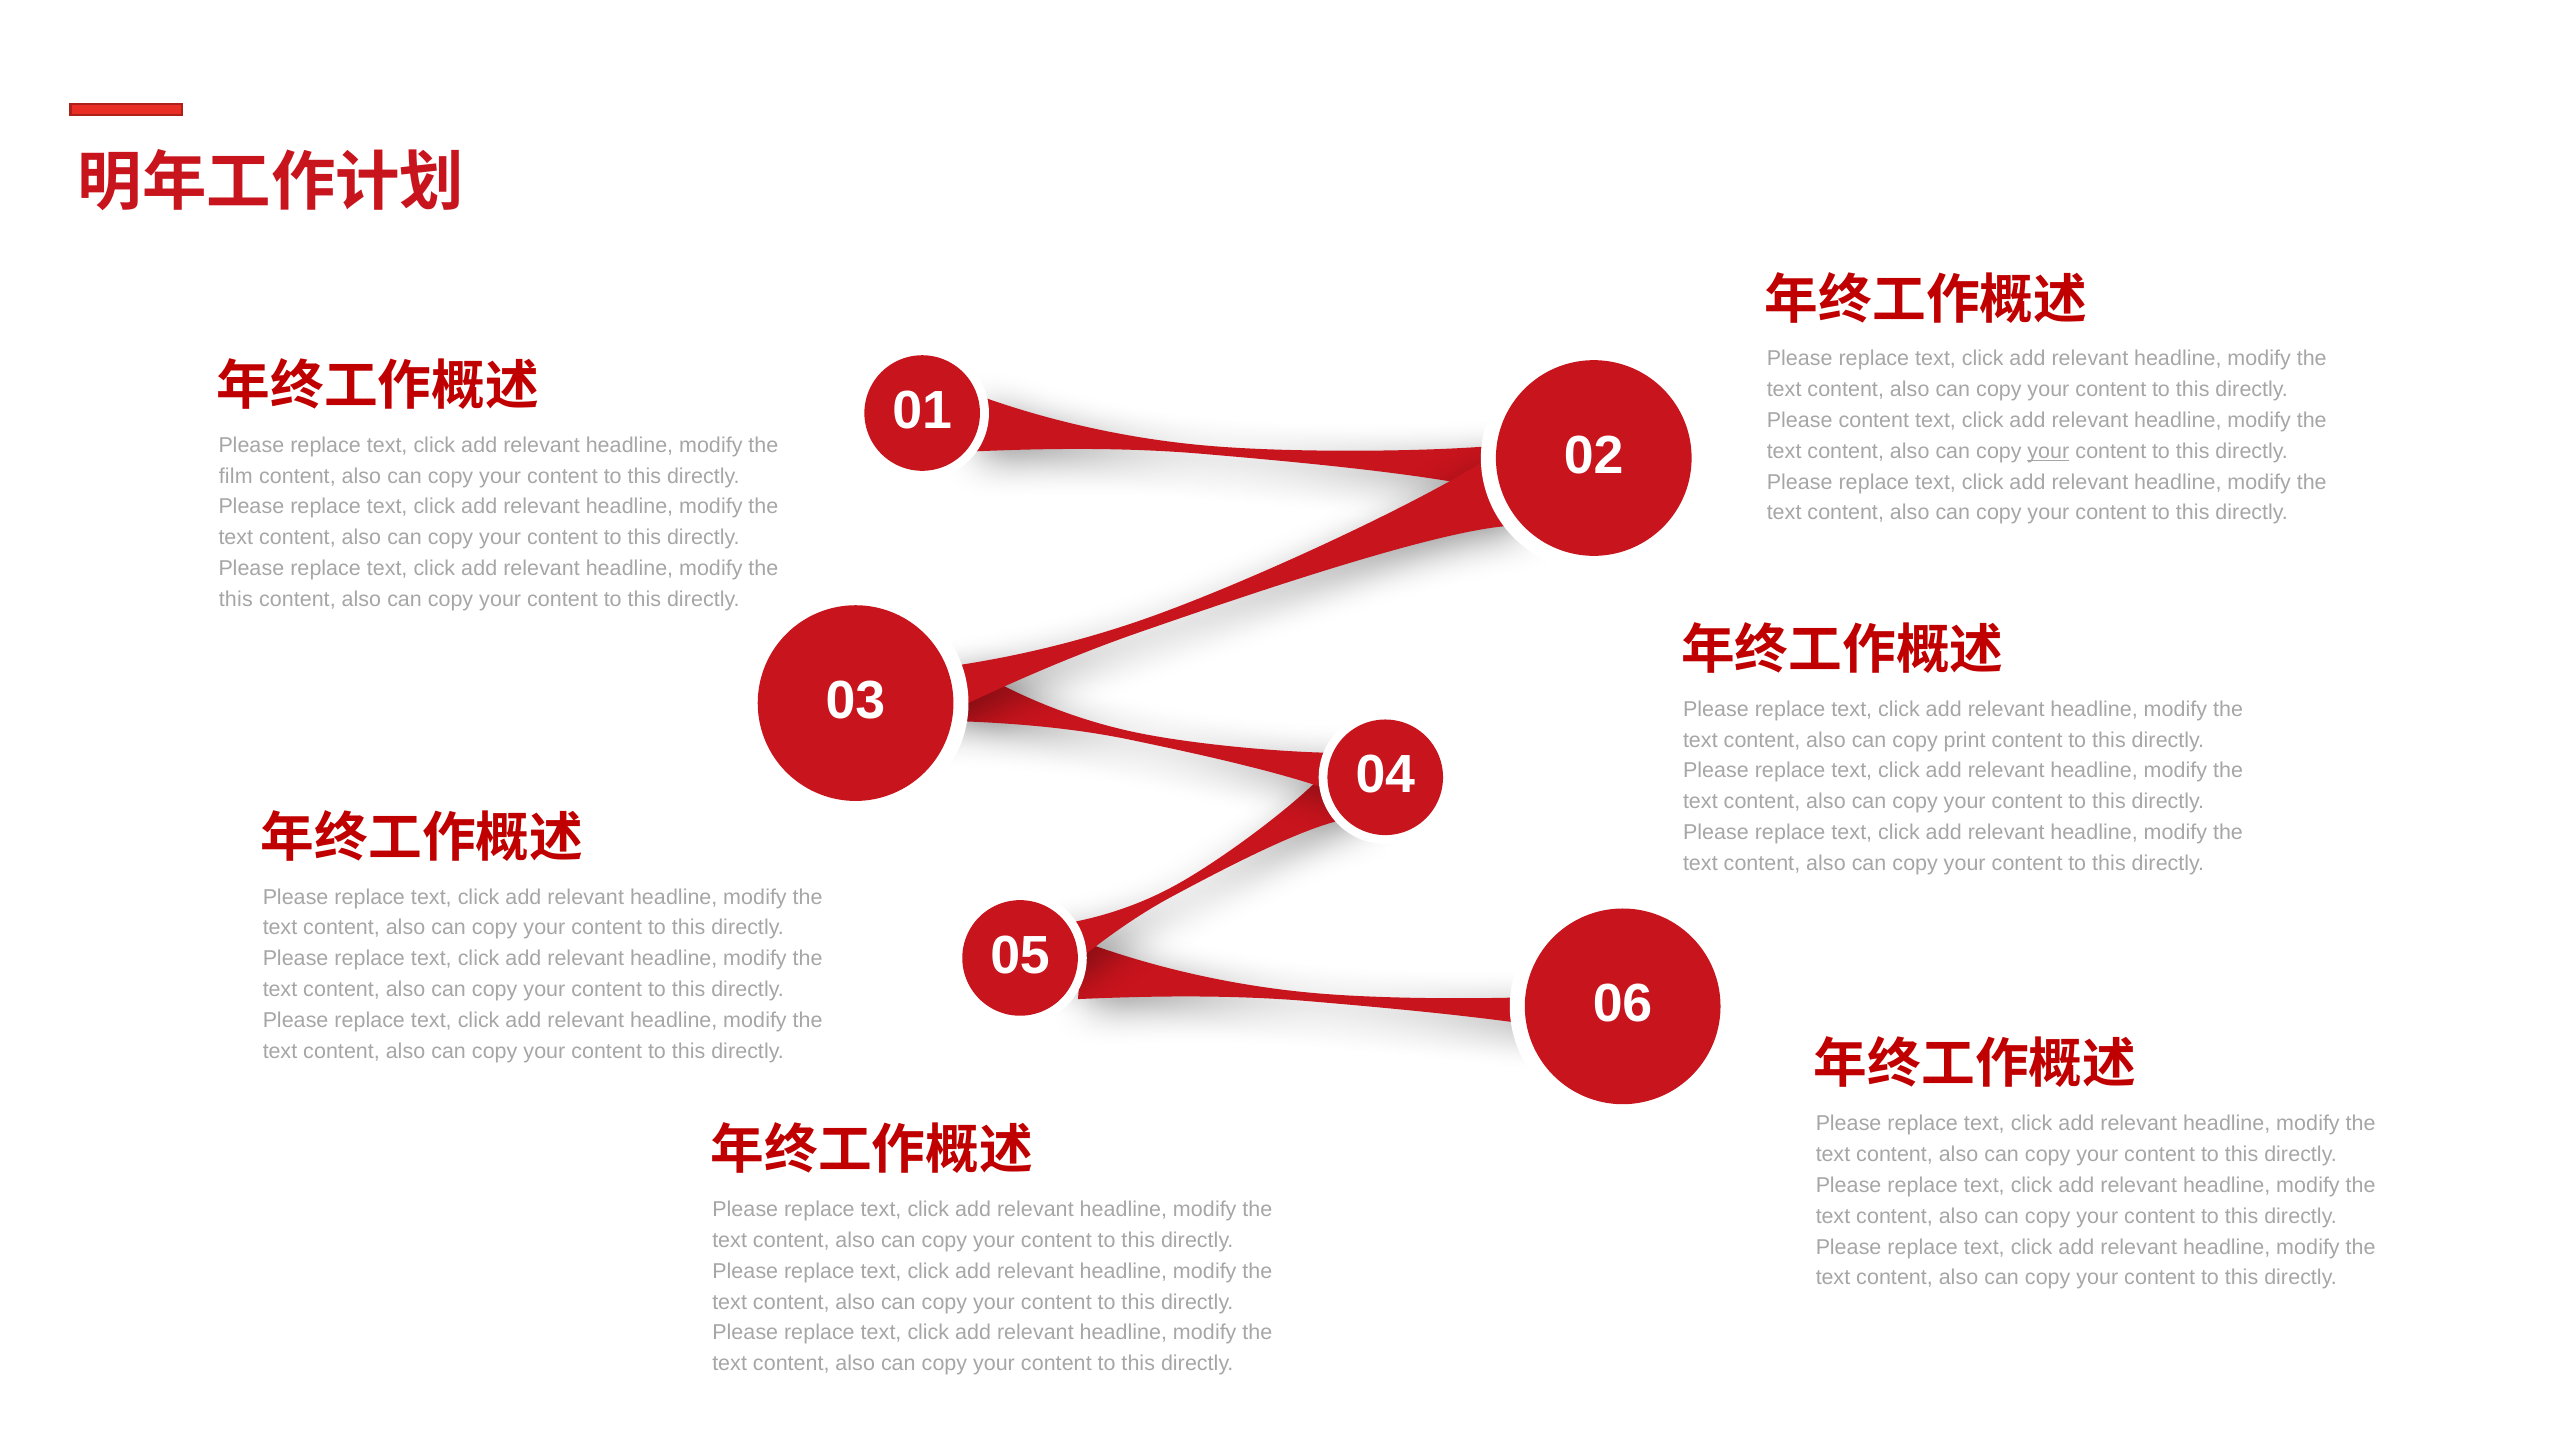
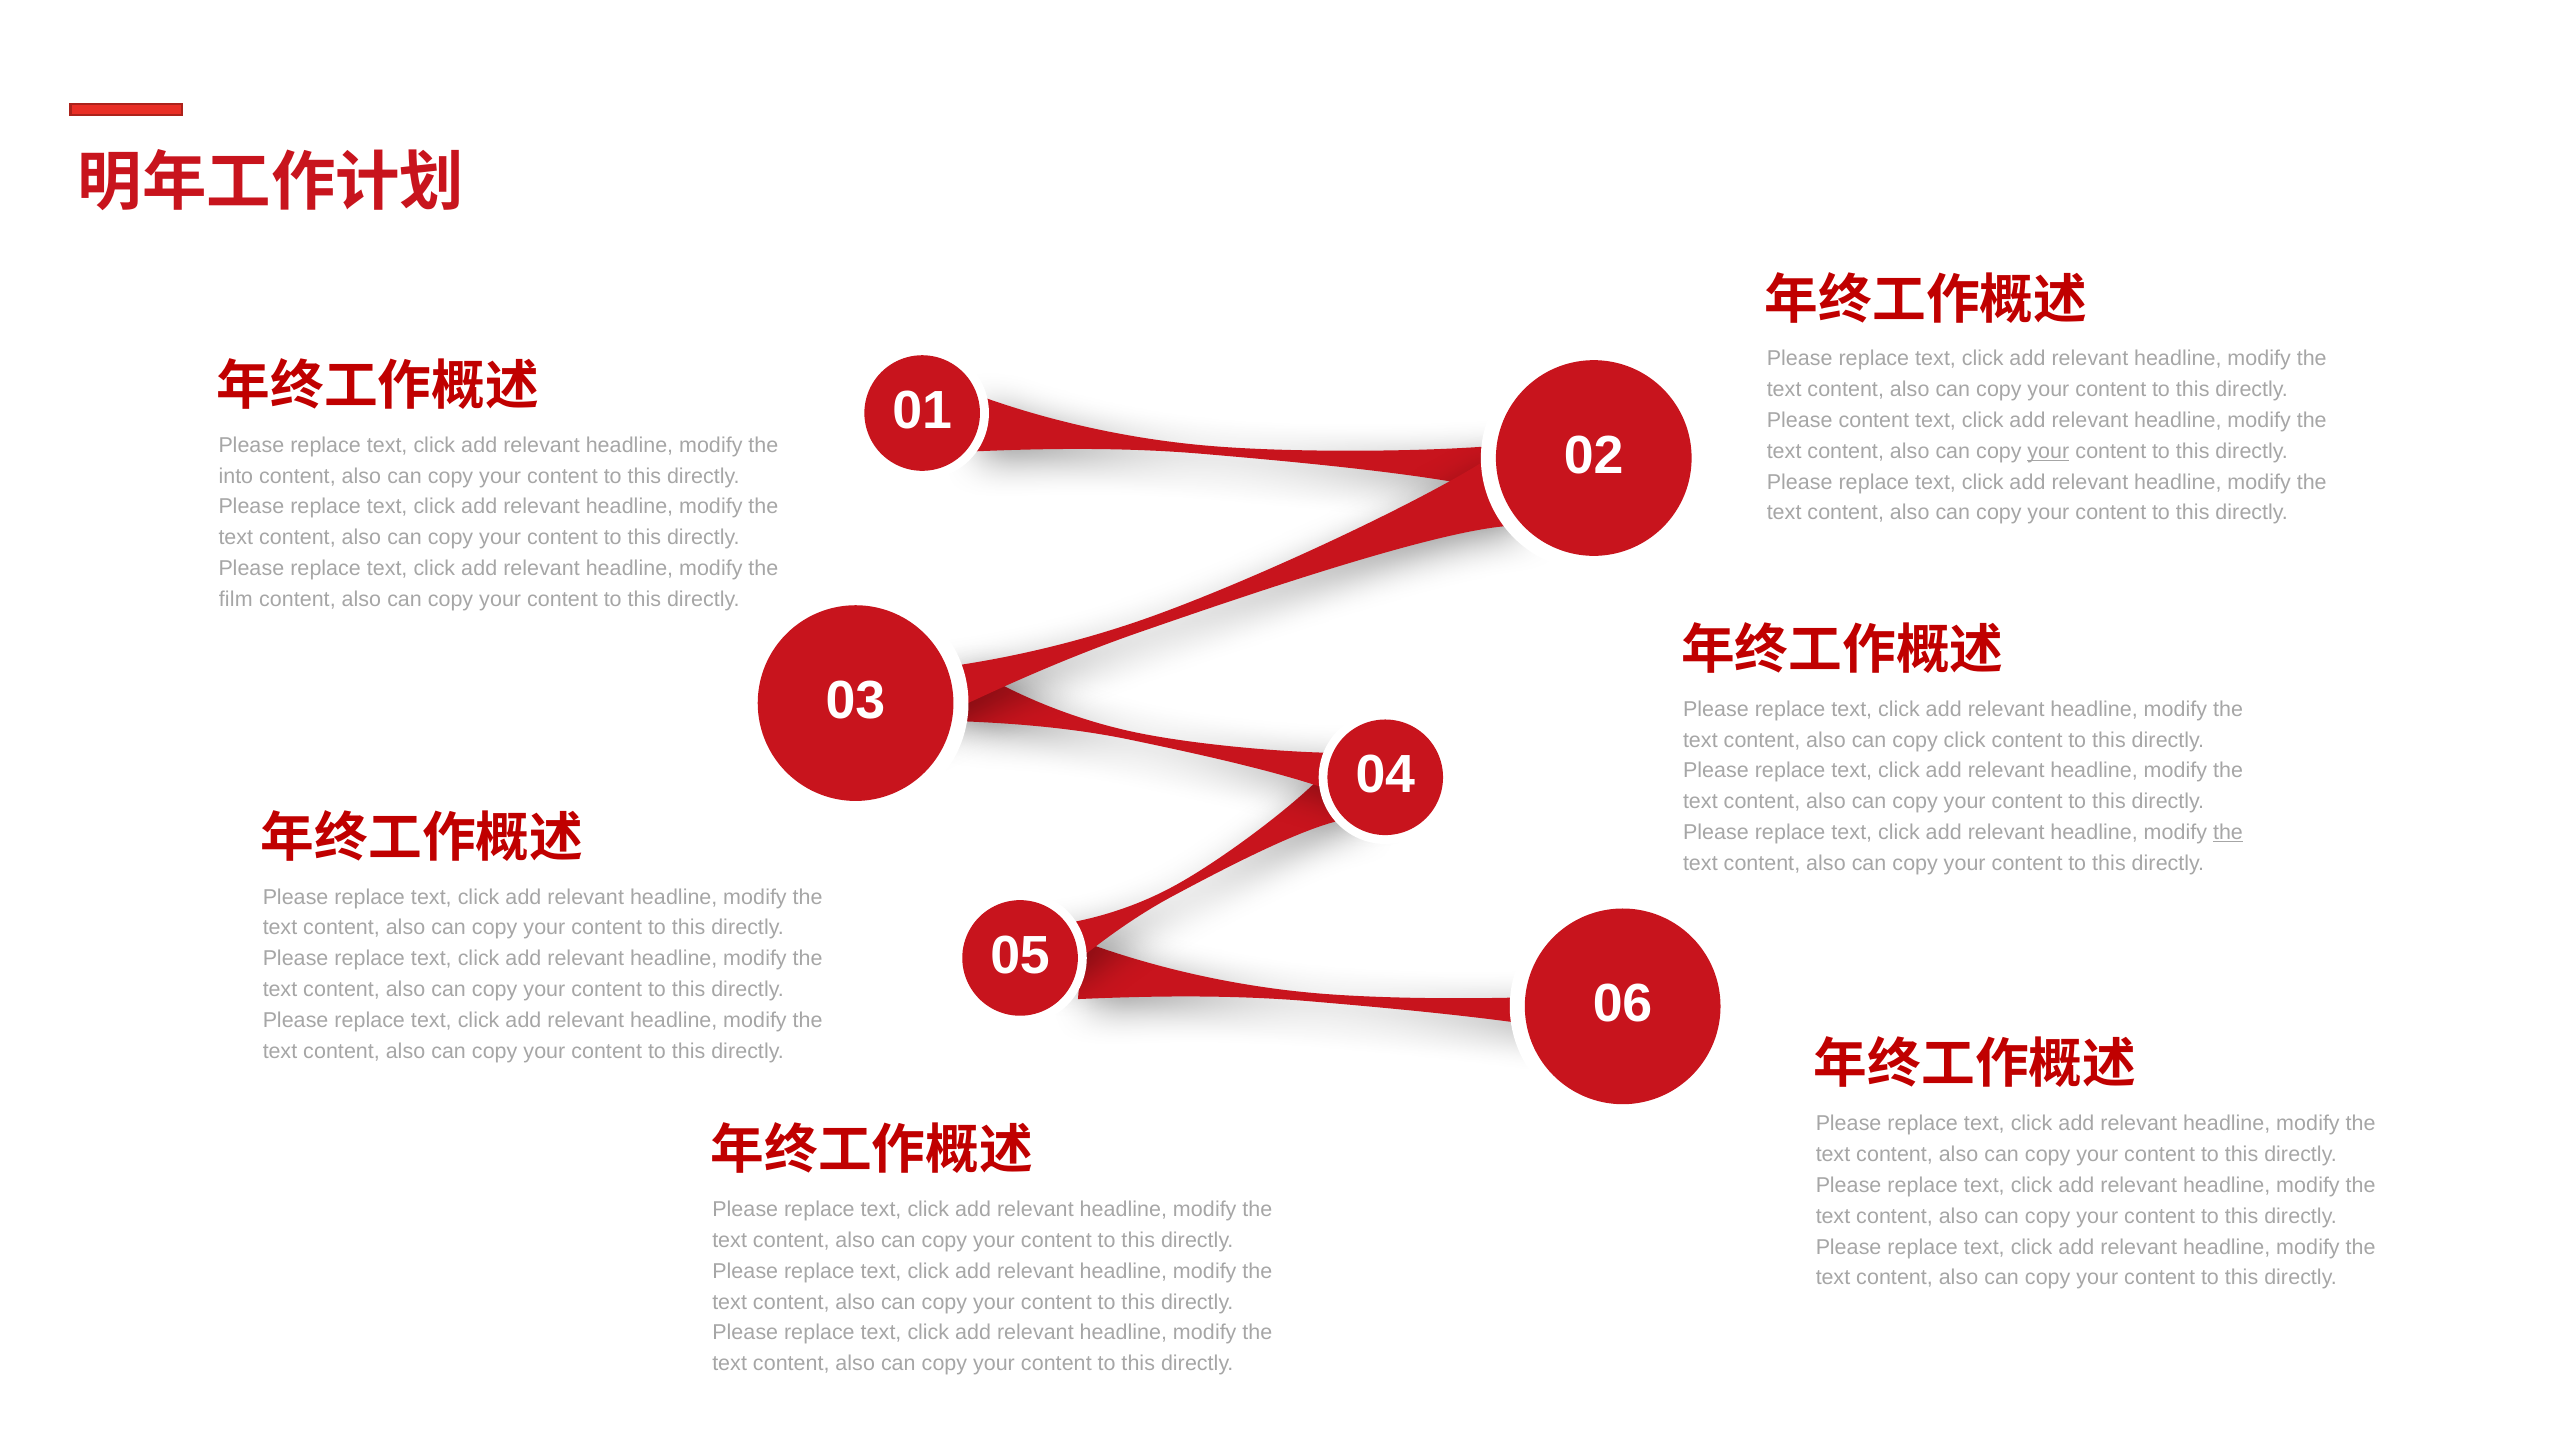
film: film -> into (236, 476)
this: this -> film (236, 599)
copy print: print -> click (1965, 740)
the underline: none -> present (2228, 832)
